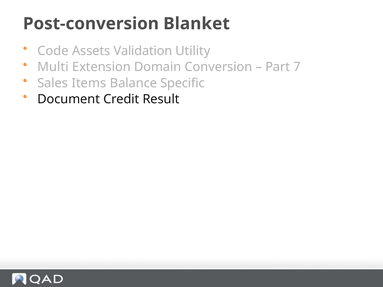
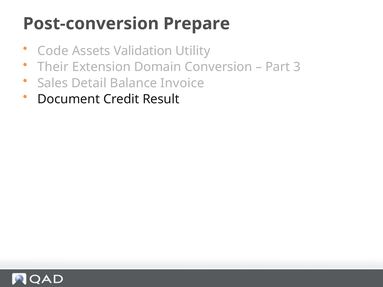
Blanket: Blanket -> Prepare (197, 24)
Multi: Multi -> Their (53, 67)
7: 7 -> 3 (297, 67)
Items: Items -> Detail (89, 83)
Specific: Specific -> Invoice (182, 83)
